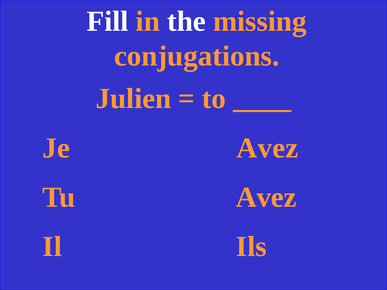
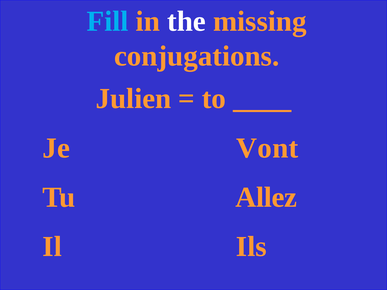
Fill colour: white -> light blue (108, 21)
Je Avez: Avez -> Vont (267, 148)
Tu Avez: Avez -> Allez (266, 197)
